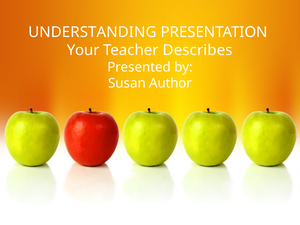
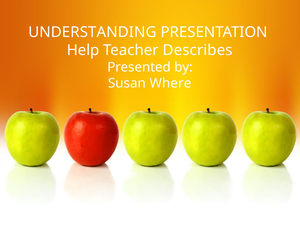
Your: Your -> Help (83, 50)
Author: Author -> Where (170, 83)
